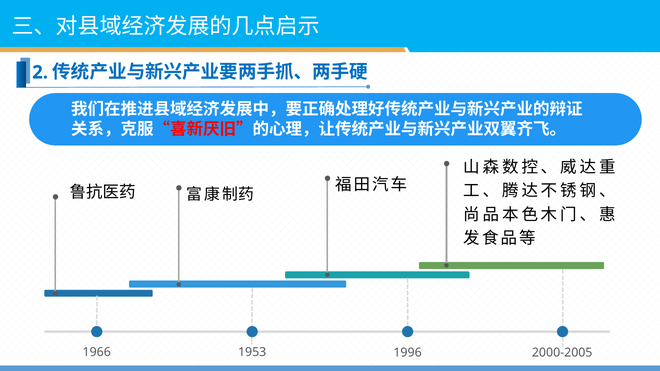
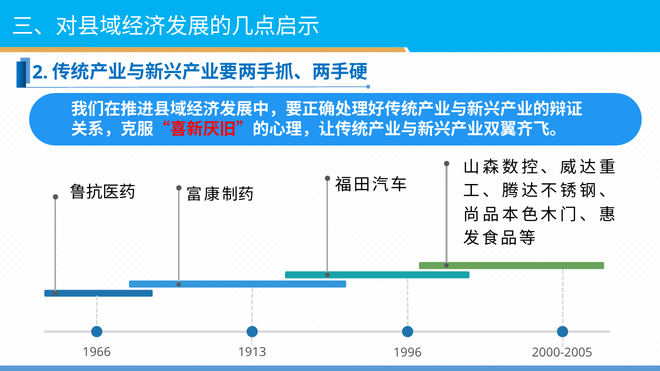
1953: 1953 -> 1913 (252, 353)
